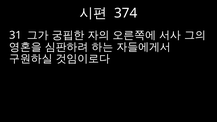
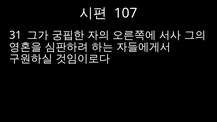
374: 374 -> 107 (126, 13)
